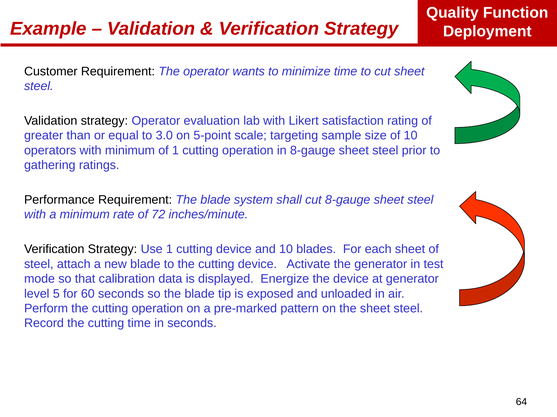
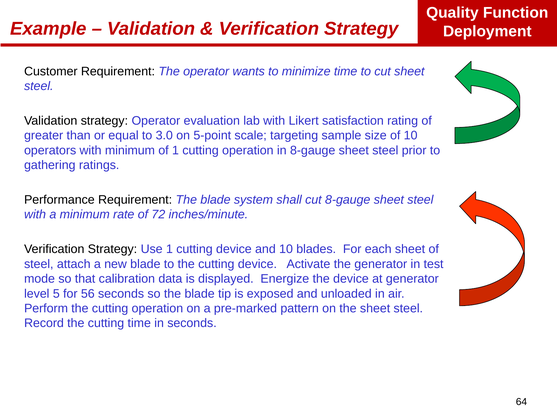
60: 60 -> 56 (88, 294)
